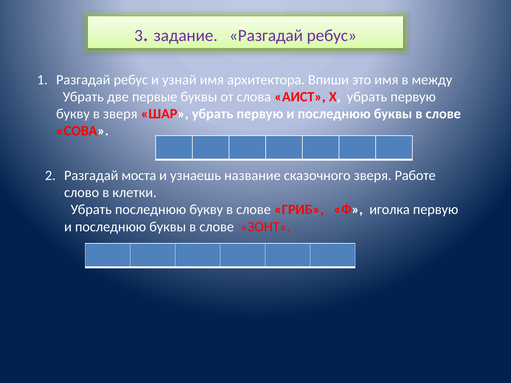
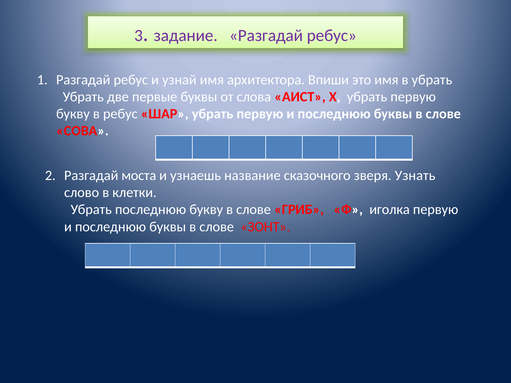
в между: между -> убрать (432, 80)
в зверя: зверя -> ребус (120, 114)
Работе: Работе -> Узнать (415, 176)
